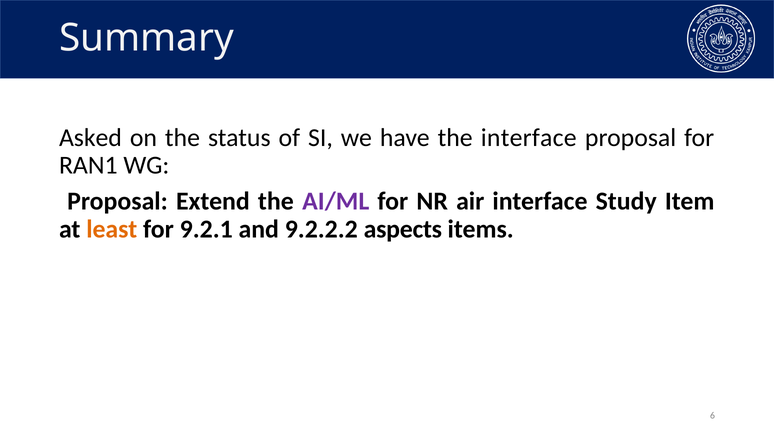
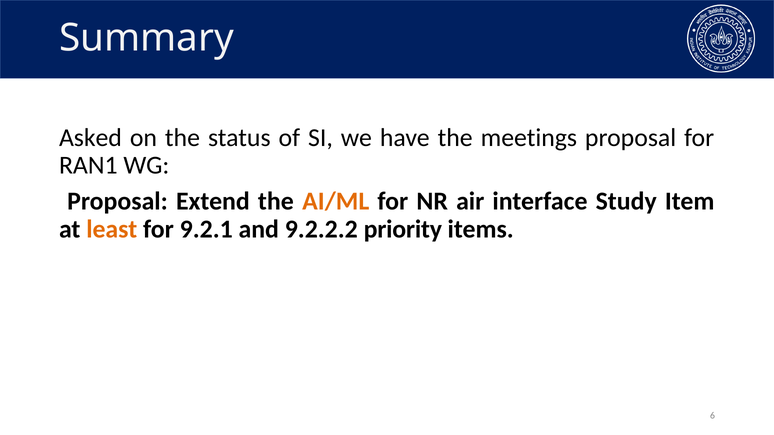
the interface: interface -> meetings (529, 138)
AI/ML colour: purple -> orange (336, 202)
aspects: aspects -> priority (403, 229)
